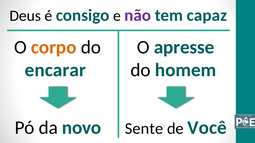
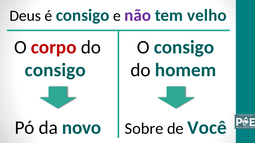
capaz: capaz -> velho (207, 15)
corpo colour: orange -> red (54, 47)
O apresse: apresse -> consigo (184, 47)
encarar: encarar -> consigo (55, 70)
Sente: Sente -> Sobre (144, 129)
